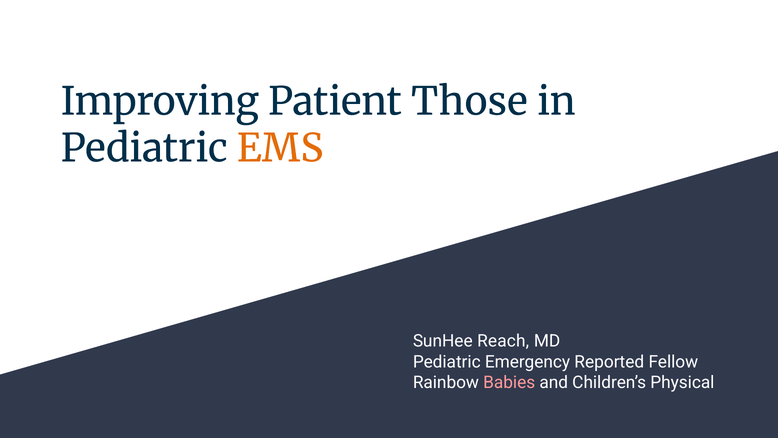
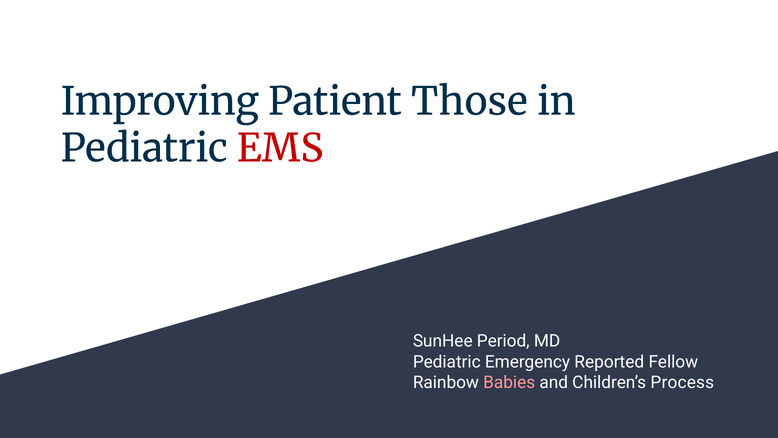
EMS colour: orange -> red (280, 148)
Reach: Reach -> Period (503, 341)
Physical: Physical -> Process (682, 382)
